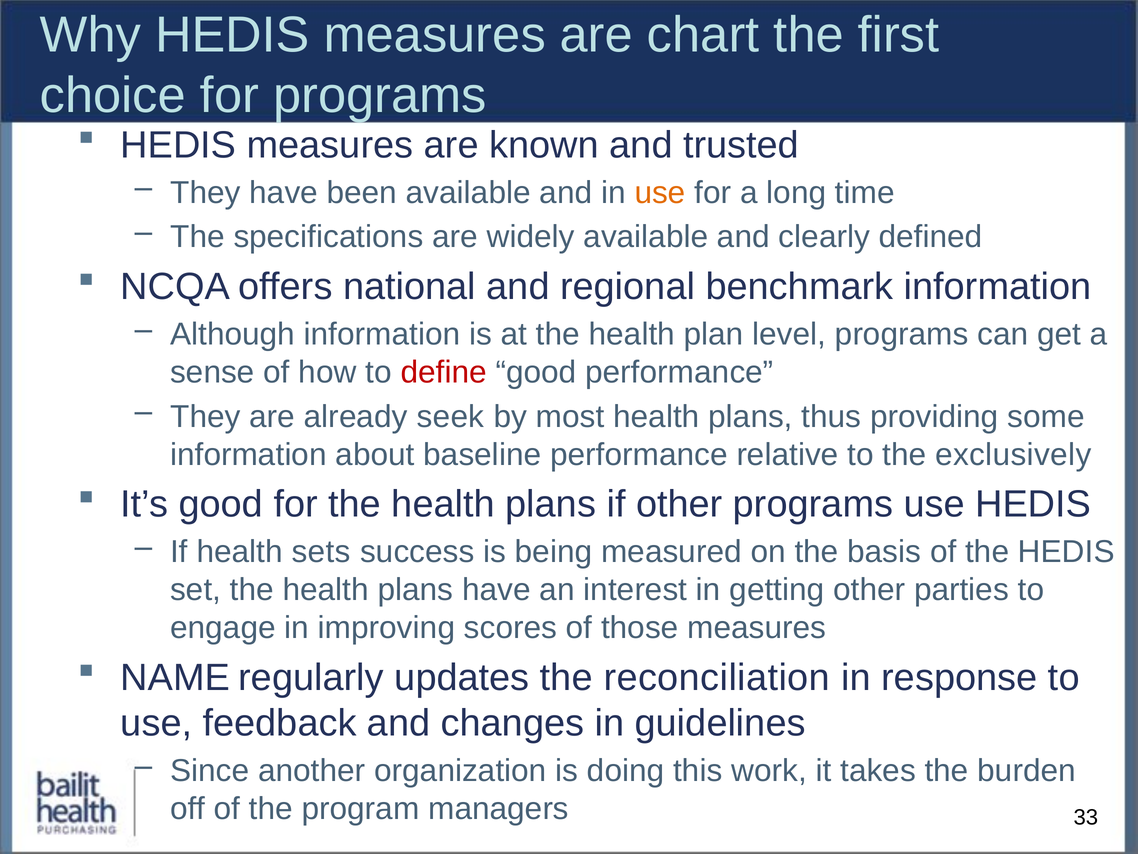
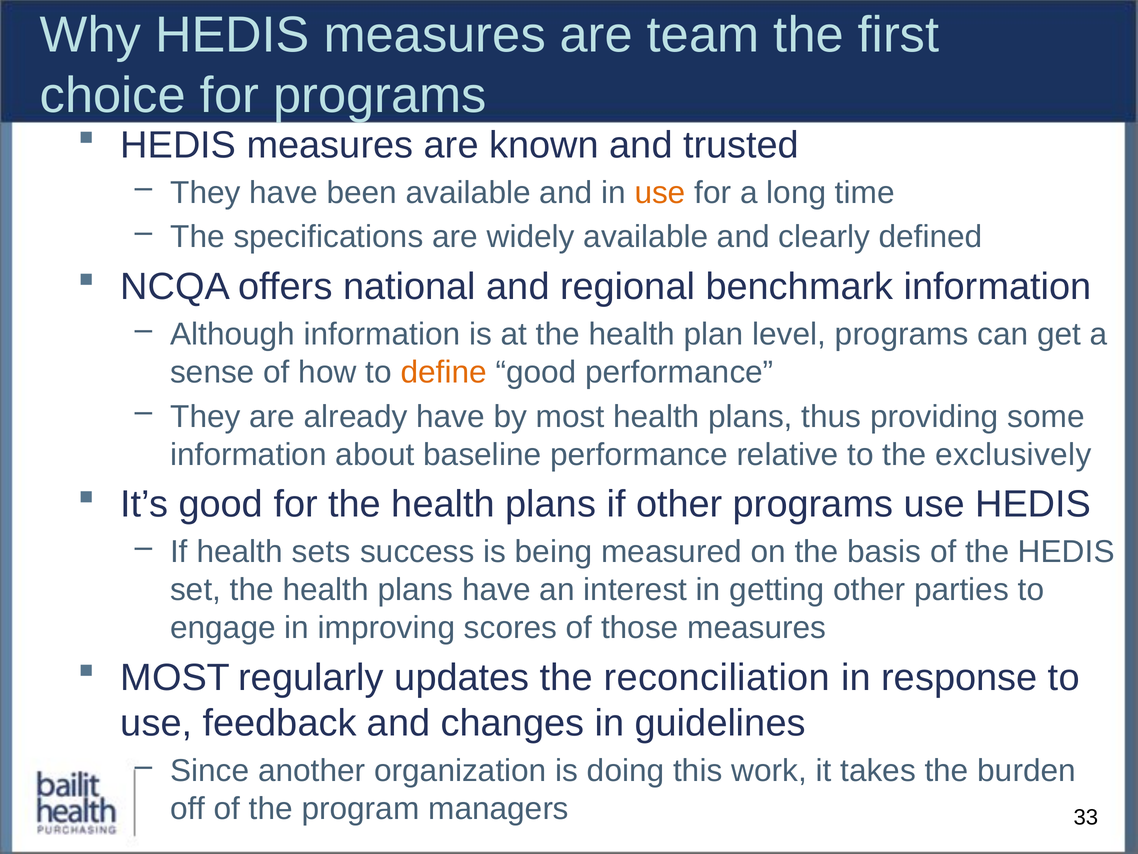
chart: chart -> team (703, 35)
define colour: red -> orange (444, 372)
already seek: seek -> have (451, 416)
NAME: NAME -> MOST (175, 677)
